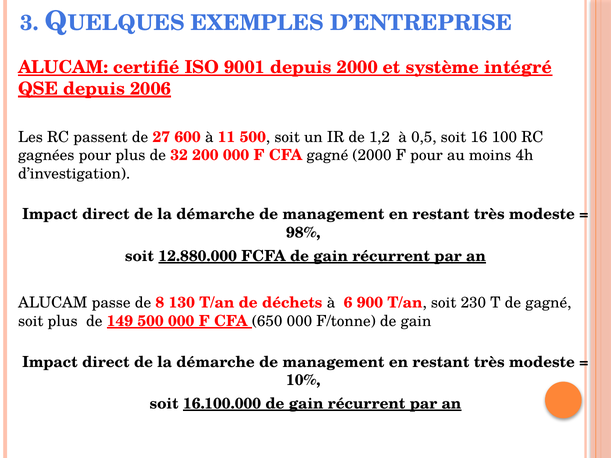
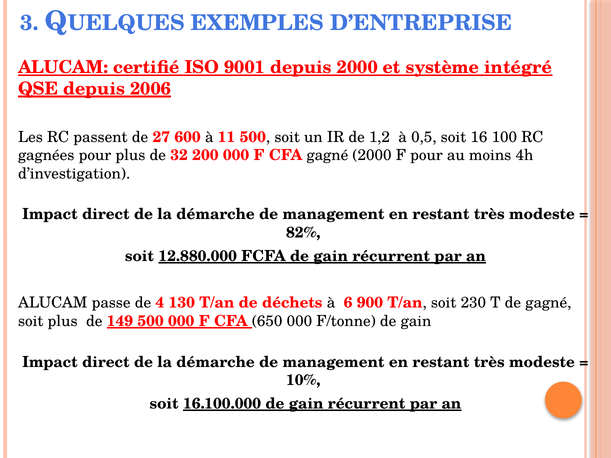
98%: 98% -> 82% (303, 233)
8: 8 -> 4 (160, 303)
